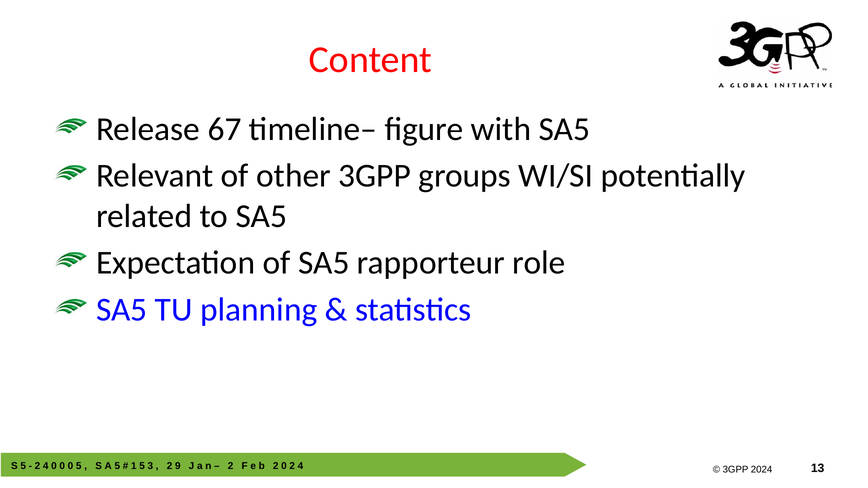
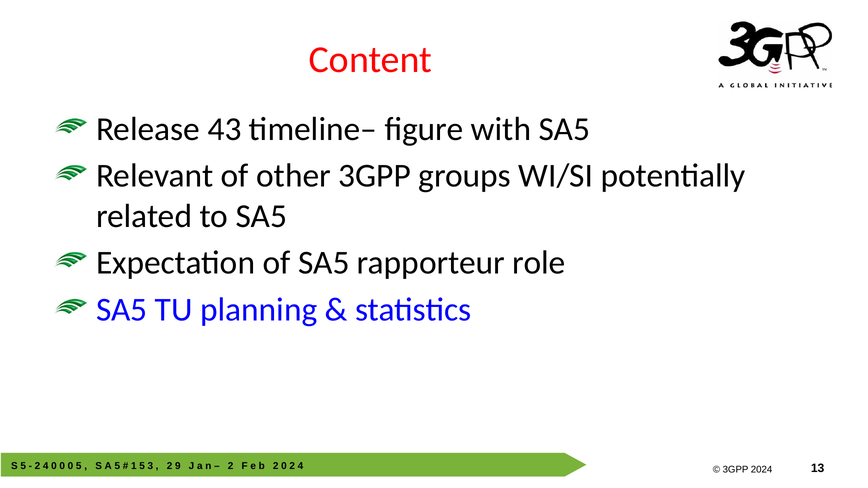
67: 67 -> 43 (225, 129)
